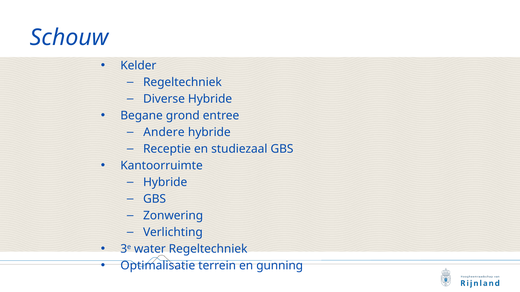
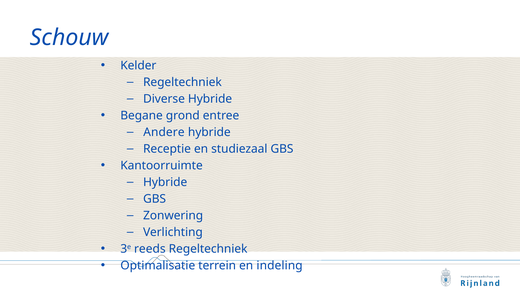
water: water -> reeds (150, 249)
gunning: gunning -> indeling (280, 266)
